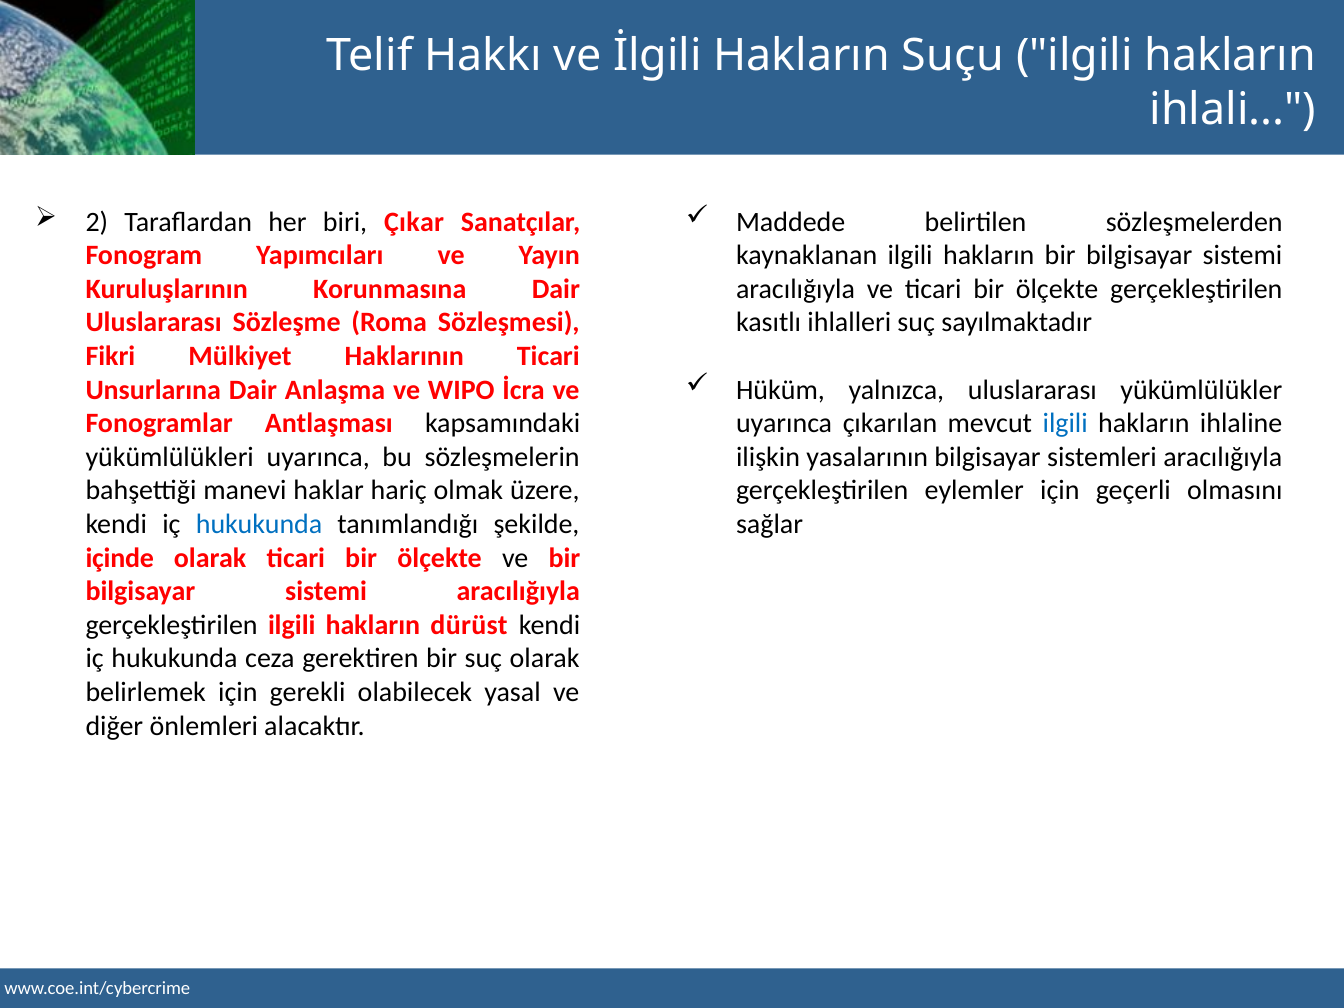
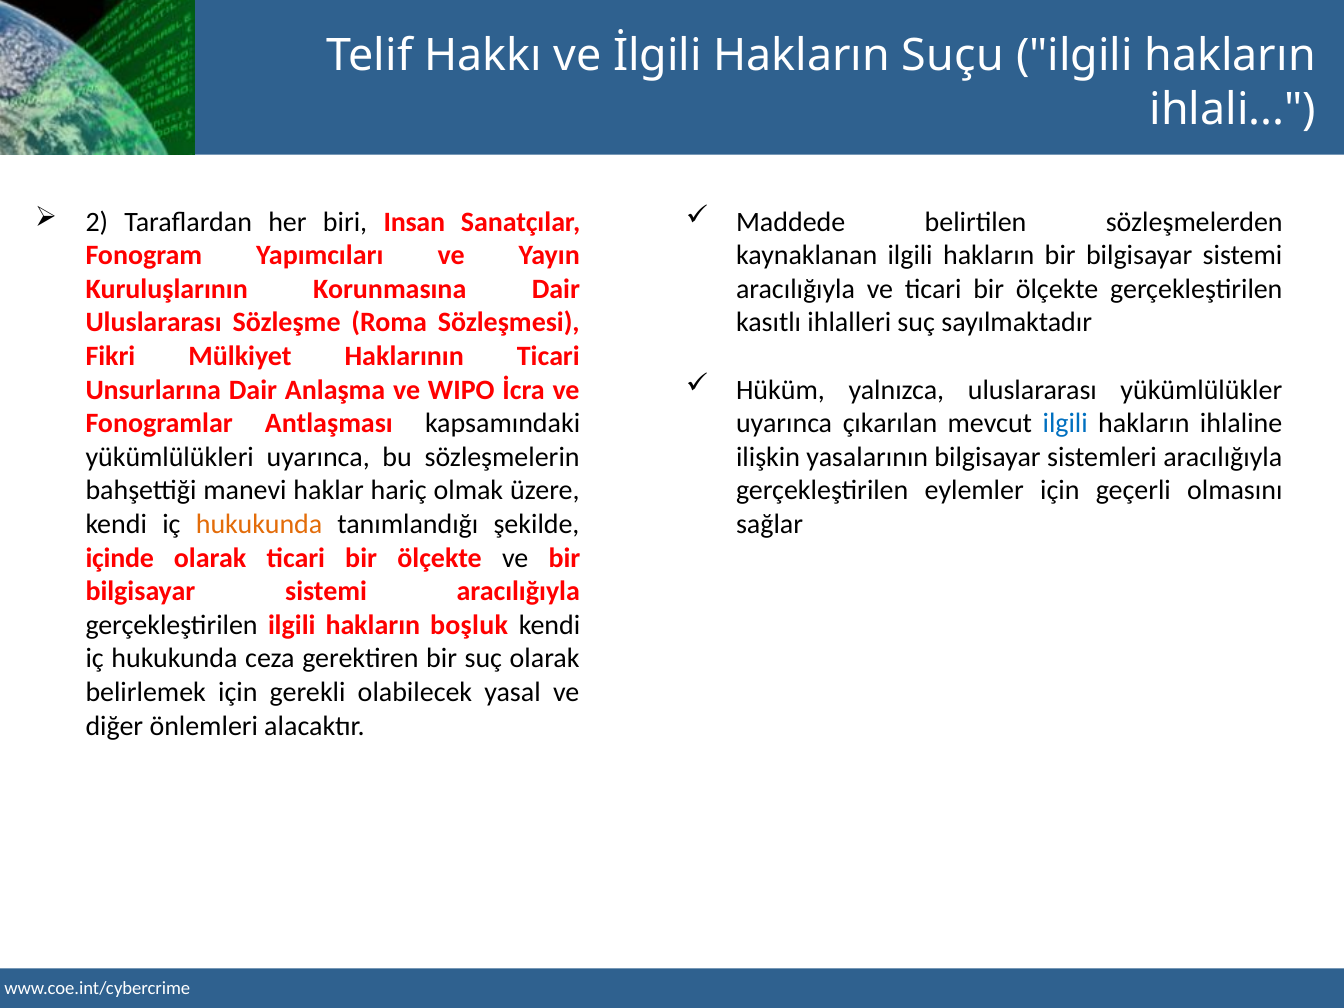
Çıkar: Çıkar -> Insan (414, 222)
hukukunda colour: blue -> orange (259, 524)
dürüst: dürüst -> boşluk (469, 625)
